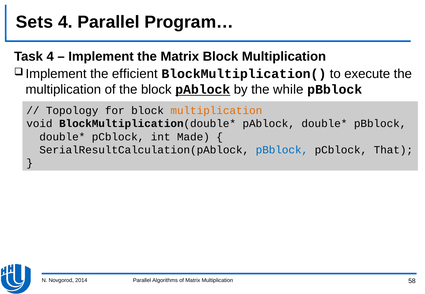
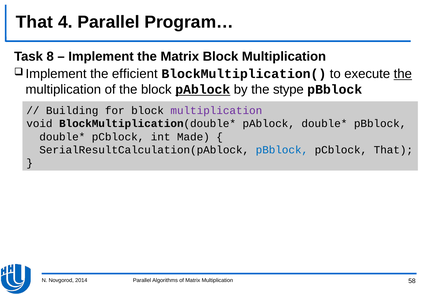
Sets: Sets -> That (34, 22)
Task 4: 4 -> 8 (50, 57)
the underline: none -> present (403, 74)
while: while -> stype (288, 90)
Topology: Topology -> Building (72, 111)
multiplication colour: orange -> purple (216, 111)
